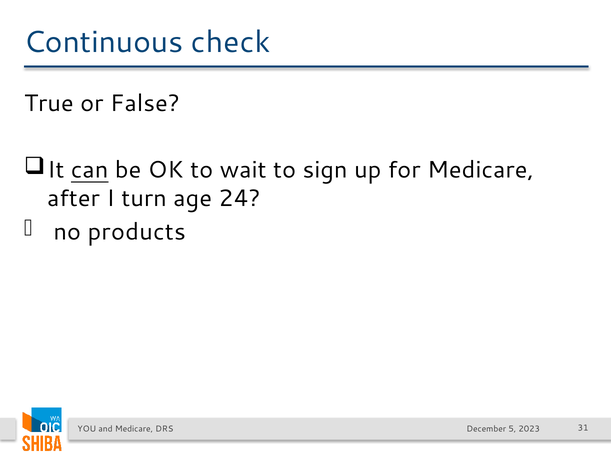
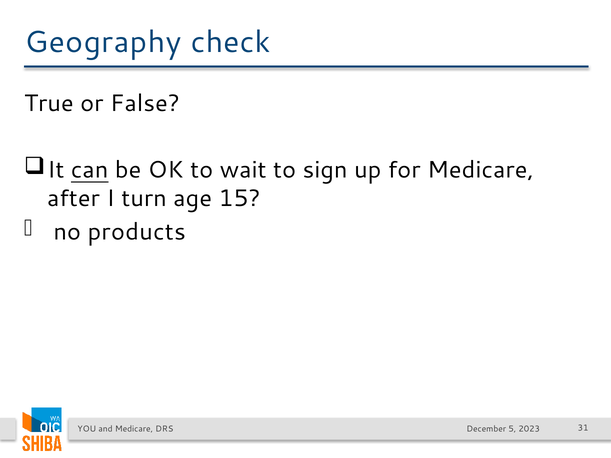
Continuous: Continuous -> Geography (103, 42)
24: 24 -> 15 (240, 199)
